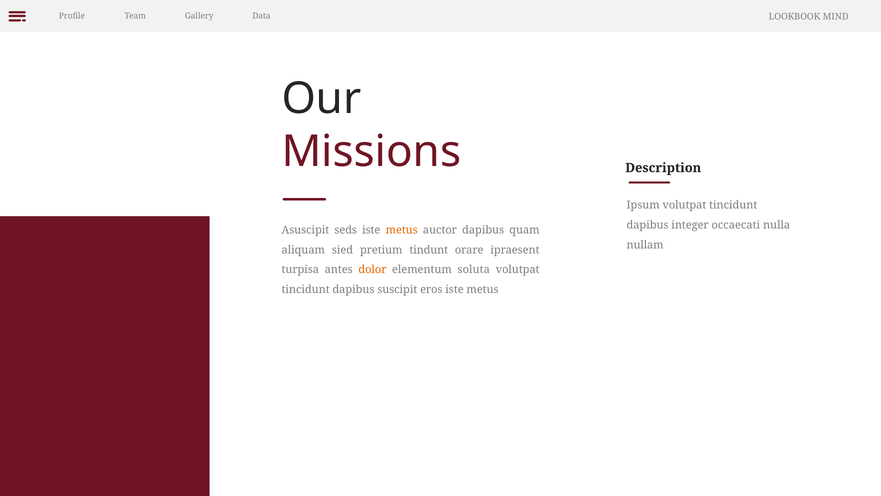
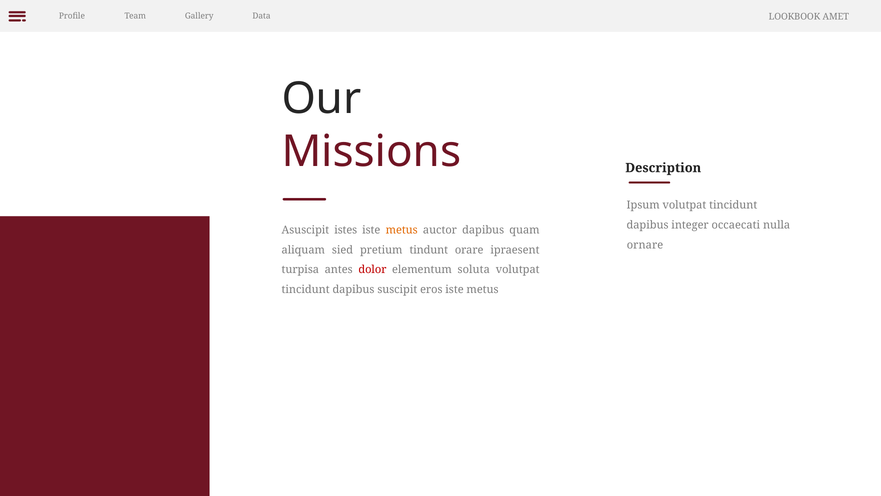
MIND: MIND -> AMET (836, 17)
seds: seds -> istes (346, 230)
nullam: nullam -> ornare (645, 245)
dolor colour: orange -> red (372, 270)
